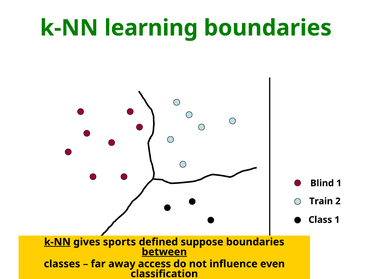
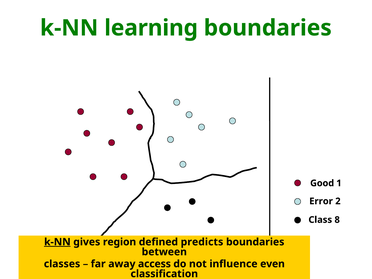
Blind: Blind -> Good (322, 183)
Train: Train -> Error (321, 201)
Class 1: 1 -> 8 (337, 220)
sports: sports -> region (120, 242)
suppose: suppose -> predicts (202, 242)
between underline: present -> none (164, 252)
